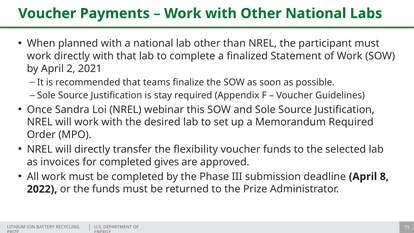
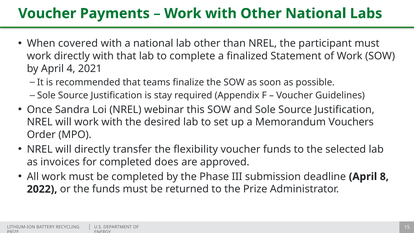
planned: planned -> covered (78, 43)
2: 2 -> 4 (71, 69)
Memorandum Required: Required -> Vouchers (351, 122)
gives: gives -> does (167, 162)
